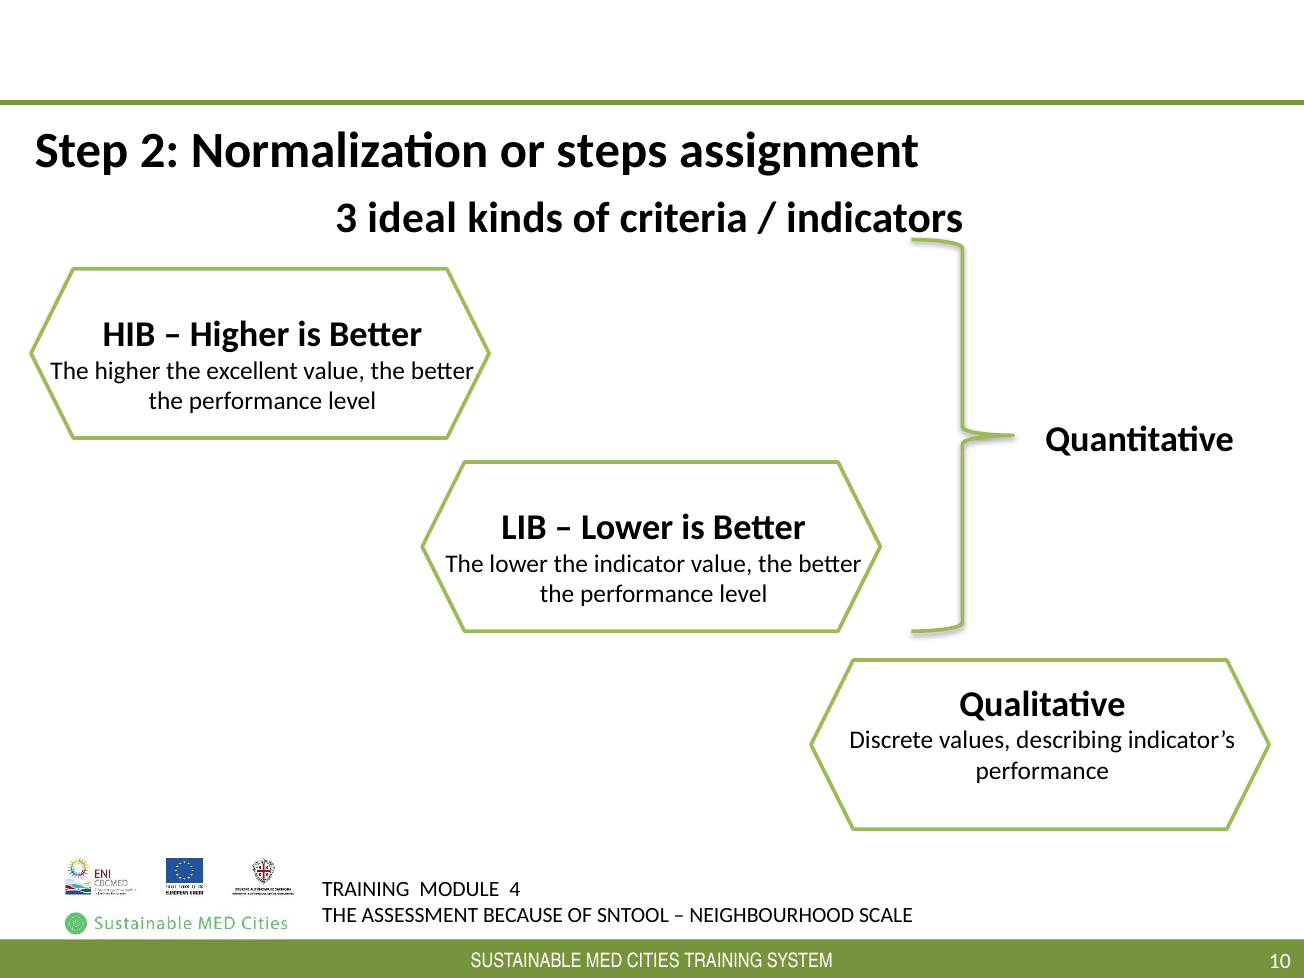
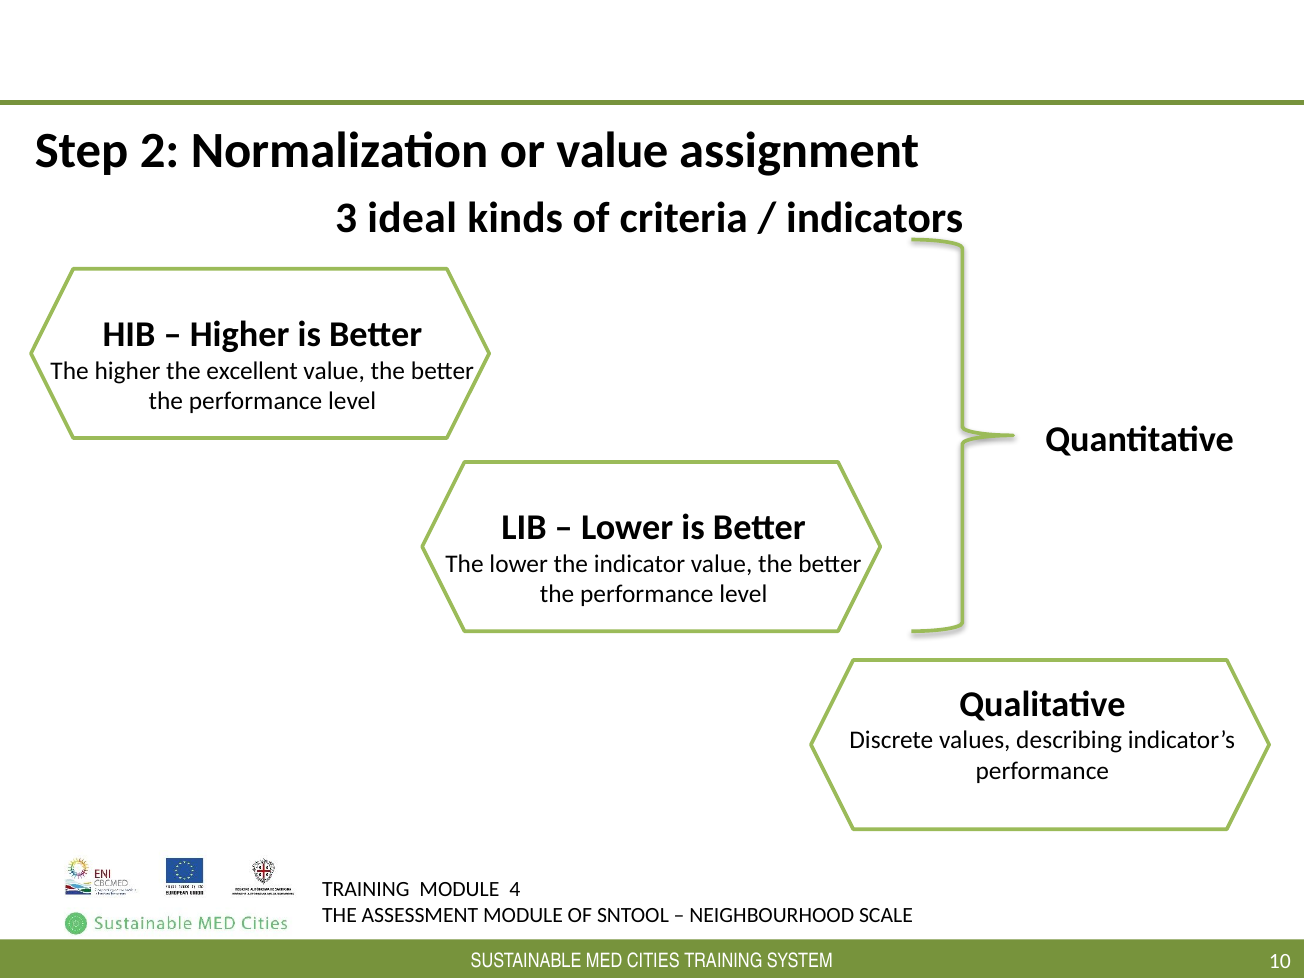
or steps: steps -> value (612, 150)
BECAUSE: BECAUSE -> MODULE (523, 915)
